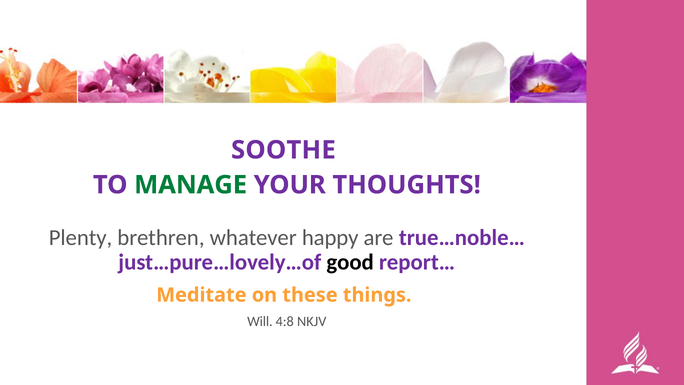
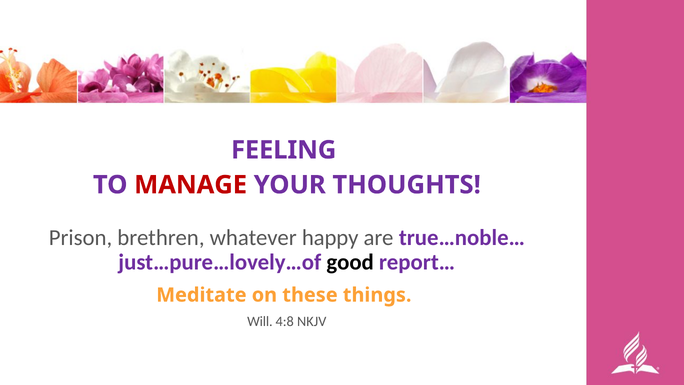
SOOTHE: SOOTHE -> FEELING (284, 150)
MANAGE colour: green -> red (191, 185)
Plenty: Plenty -> Prison (80, 238)
